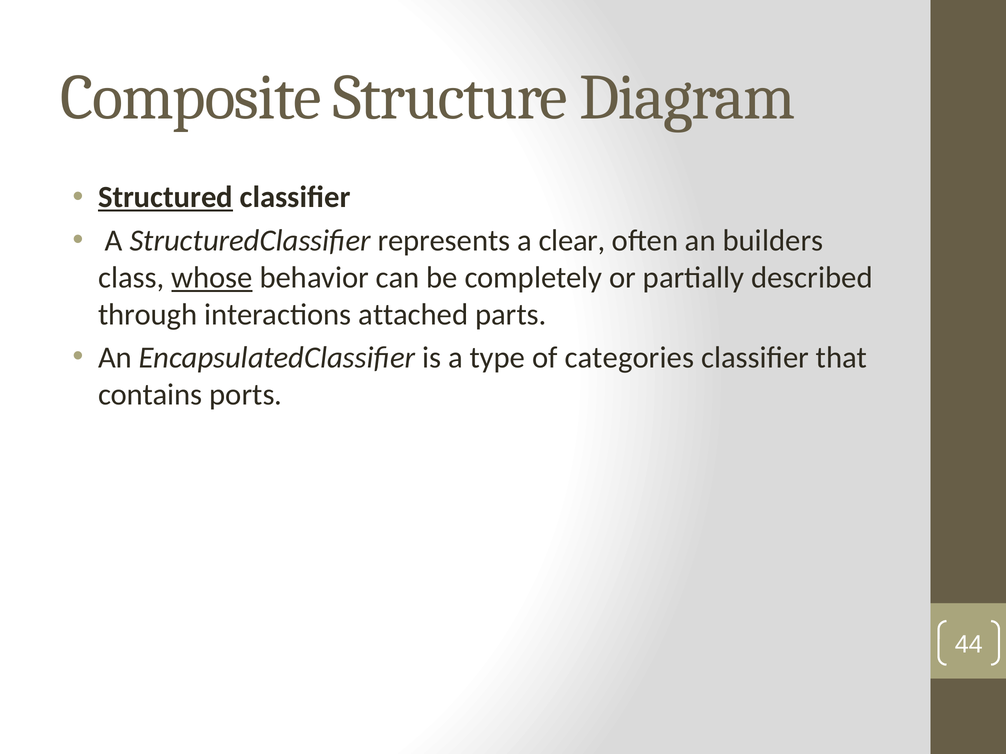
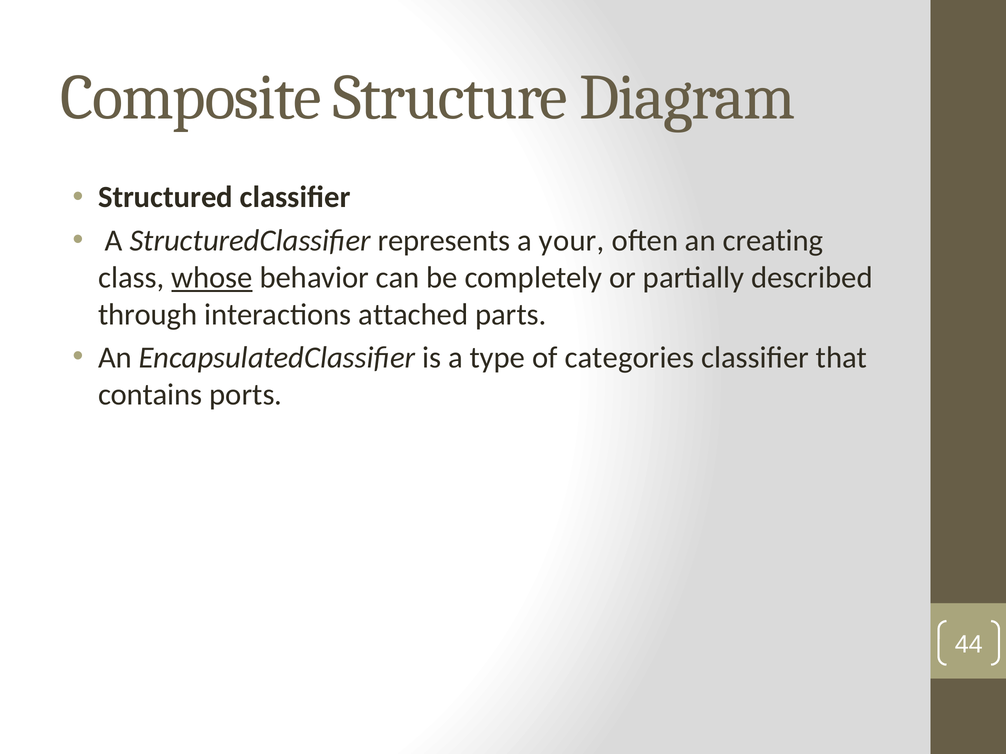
Structured underline: present -> none (166, 197)
clear: clear -> your (572, 241)
builders: builders -> creating (773, 241)
